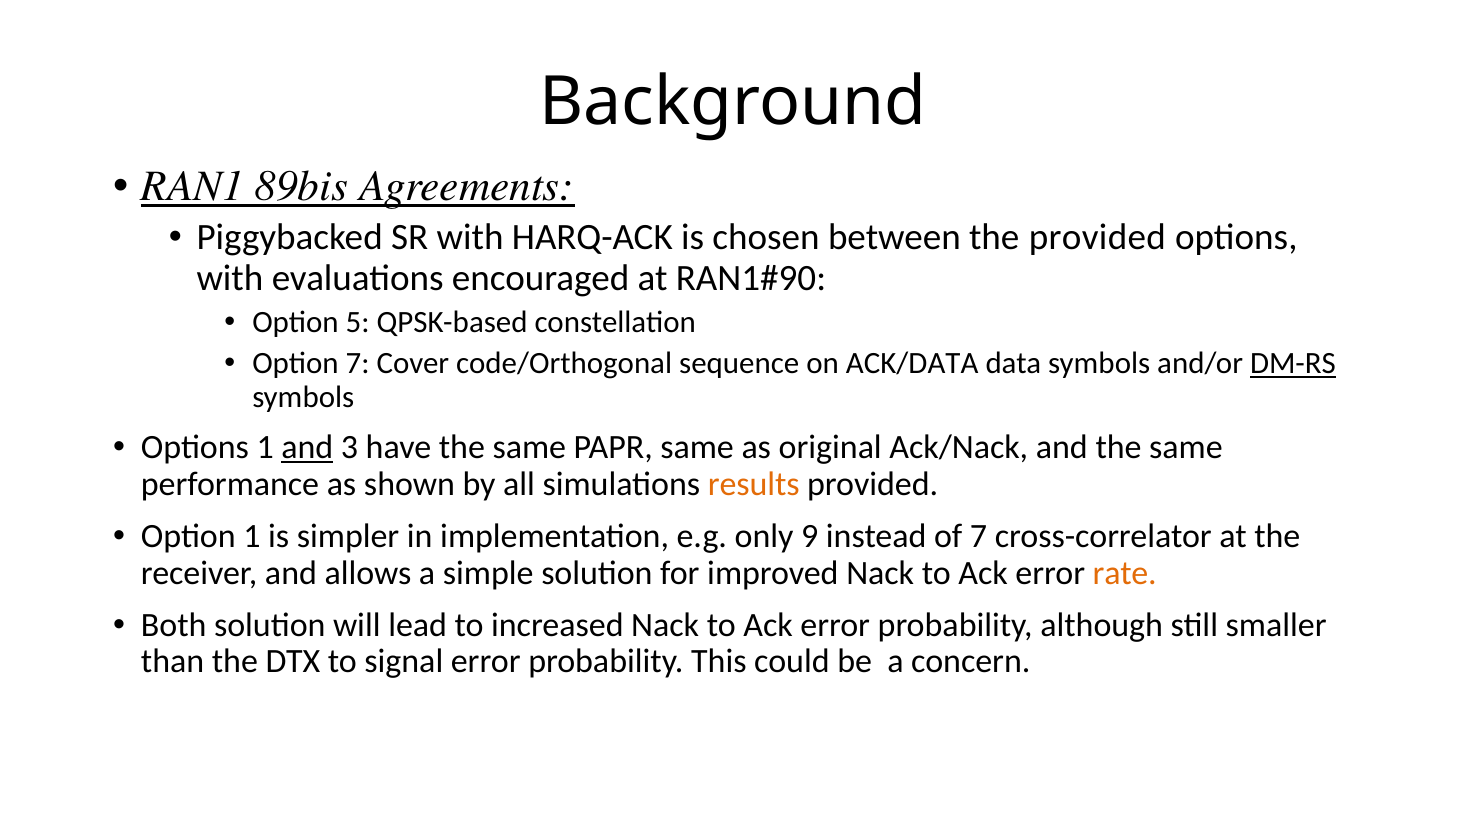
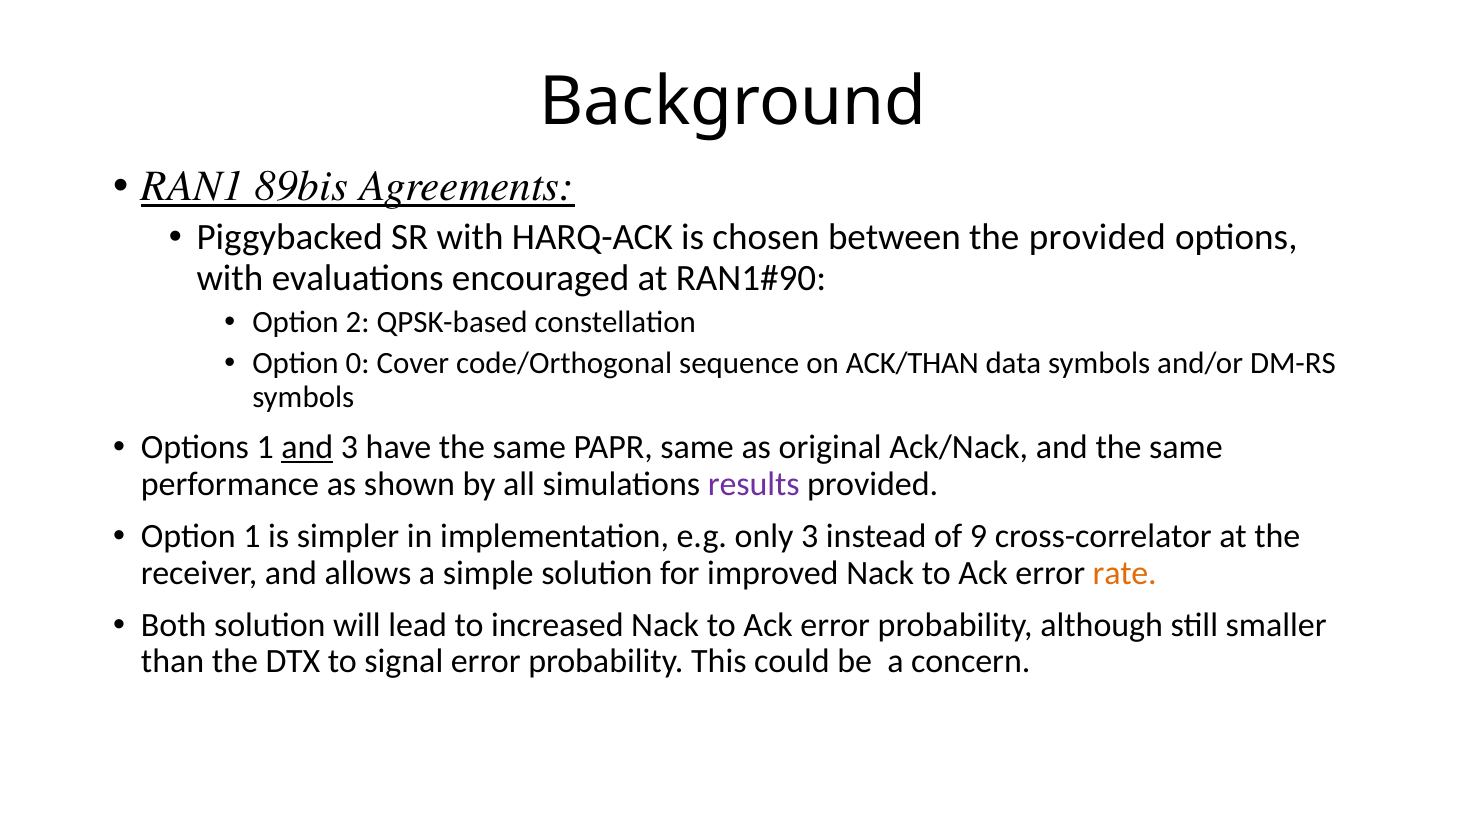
5: 5 -> 2 (358, 322)
Option 7: 7 -> 0 (358, 363)
ACK/DATA: ACK/DATA -> ACK/THAN (912, 363)
DM-RS underline: present -> none (1293, 363)
results colour: orange -> purple (754, 484)
only 9: 9 -> 3 (810, 536)
of 7: 7 -> 9 (979, 536)
